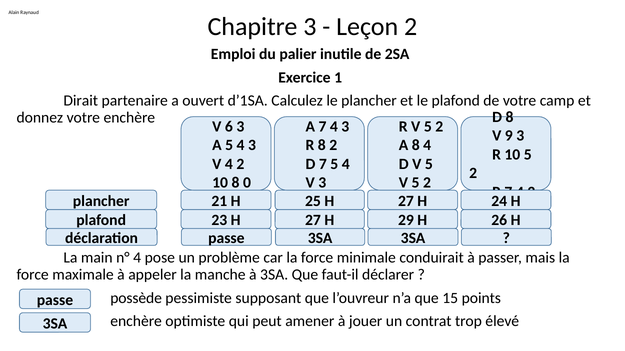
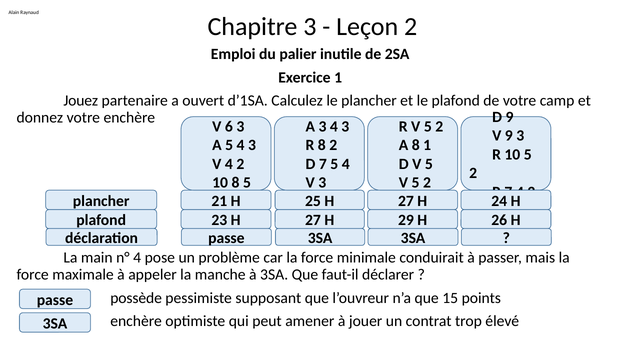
Dirait: Dirait -> Jouez (81, 101)
8: 8 -> 9 (509, 117)
7: 7 -> 3 (322, 127)
8 4: 4 -> 1 (427, 145)
8 0: 0 -> 5 (247, 183)
